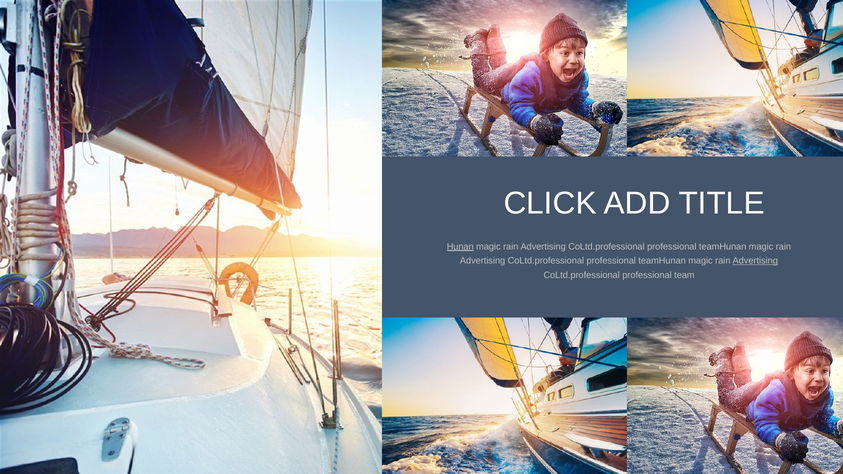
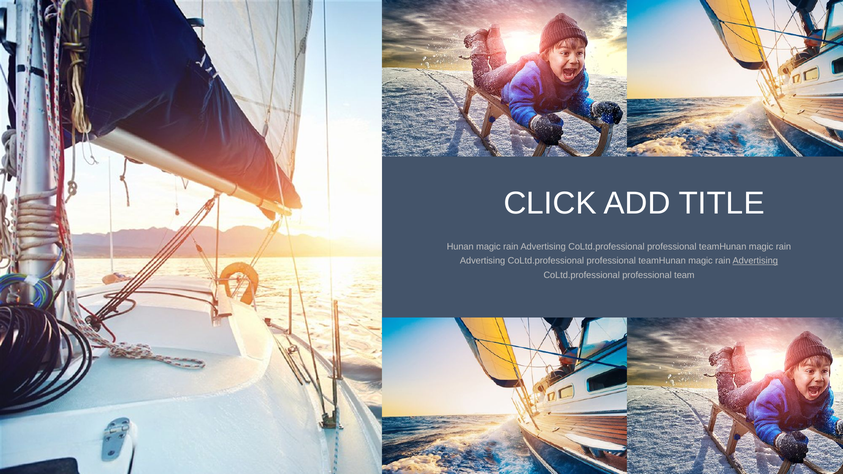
Hunan underline: present -> none (460, 247)
